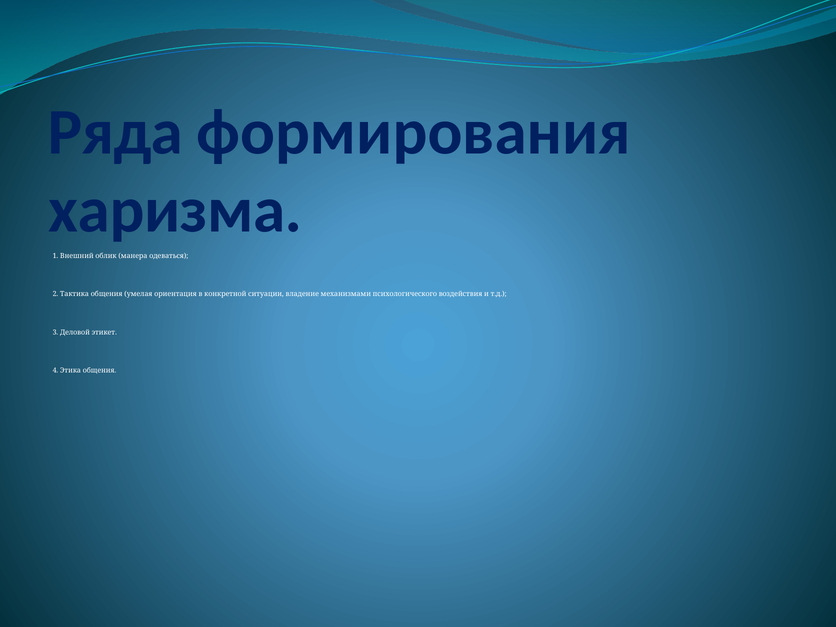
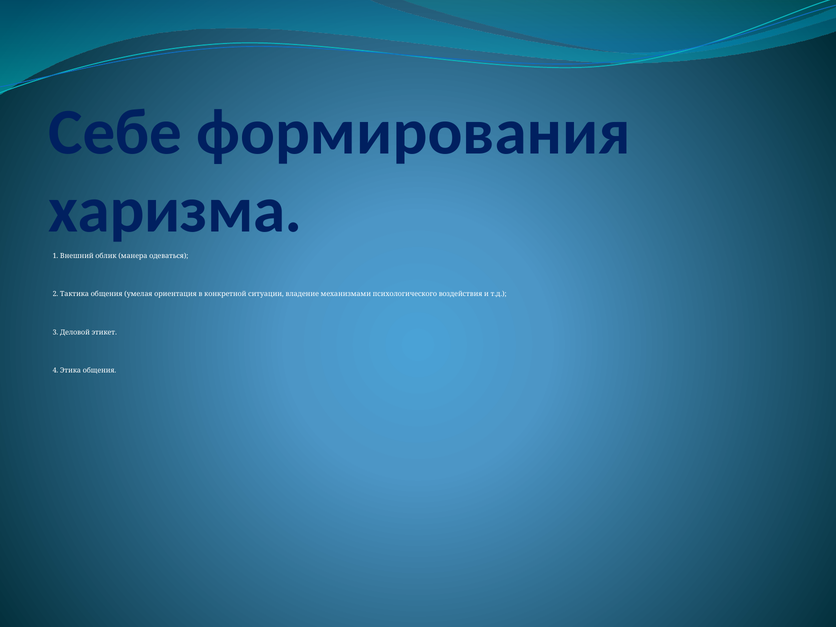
Ряда: Ряда -> Себе (115, 132)
